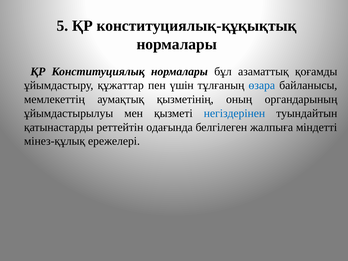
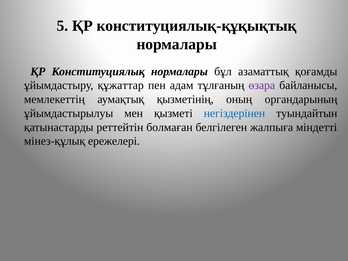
үшін: үшін -> адам (182, 85)
өзара colour: blue -> purple (262, 85)
одағында: одағында -> болмаған (169, 127)
